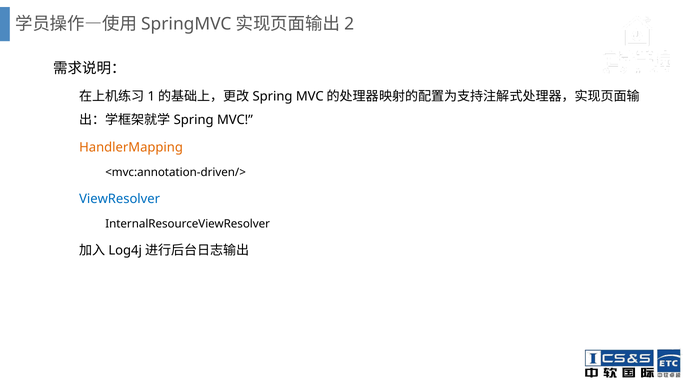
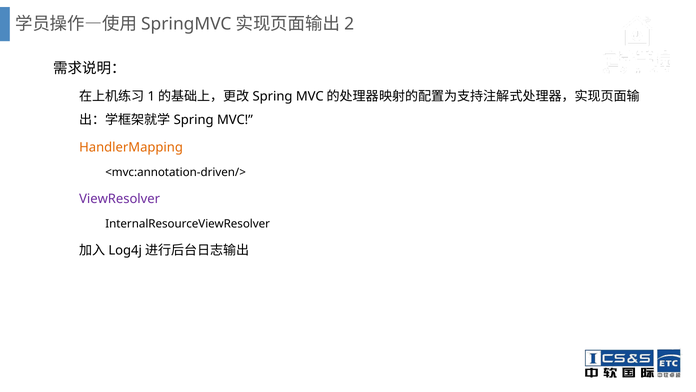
ViewResolver colour: blue -> purple (120, 199)
